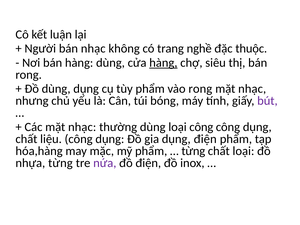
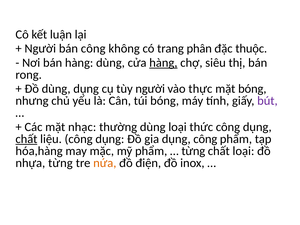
bán nhạc: nhạc -> công (93, 49)
nghề: nghề -> phân (199, 49)
tùy phẩm: phẩm -> người (150, 89)
vào rong: rong -> thực (200, 89)
nhạc: nhạc -> bóng (252, 89)
loại công: công -> thức (201, 127)
chất underline: none -> present (26, 139)
dụng điện: điện -> công (205, 139)
nứa colour: purple -> orange (105, 163)
